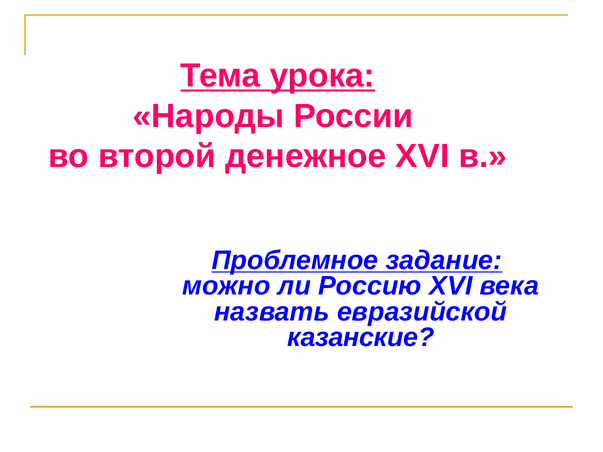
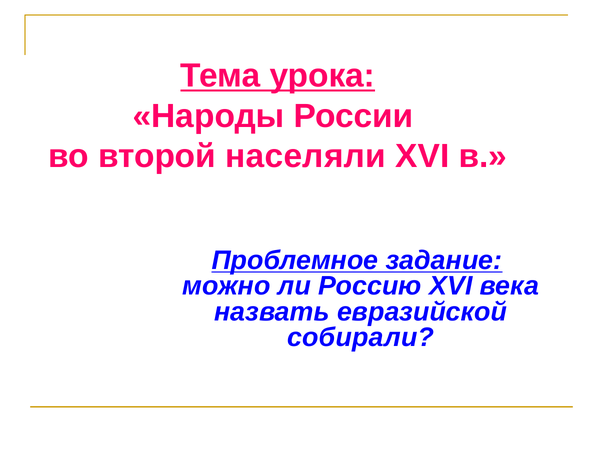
денежное: денежное -> населяли (306, 156)
казанские: казанские -> собирали (361, 338)
